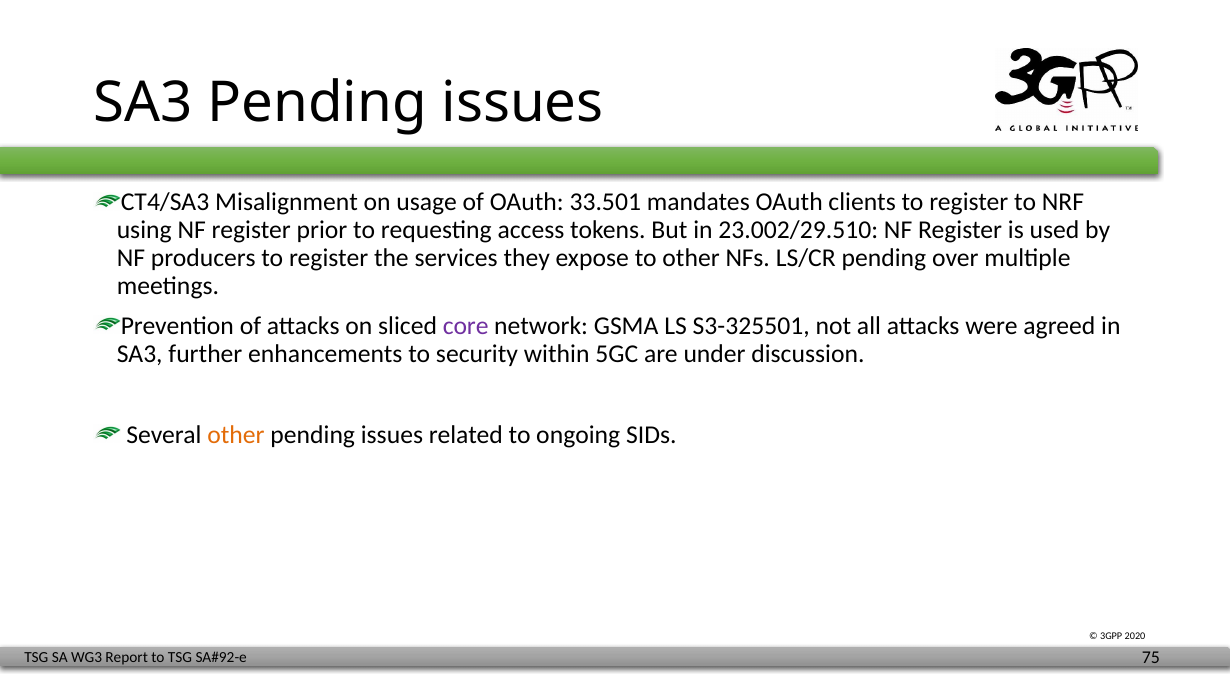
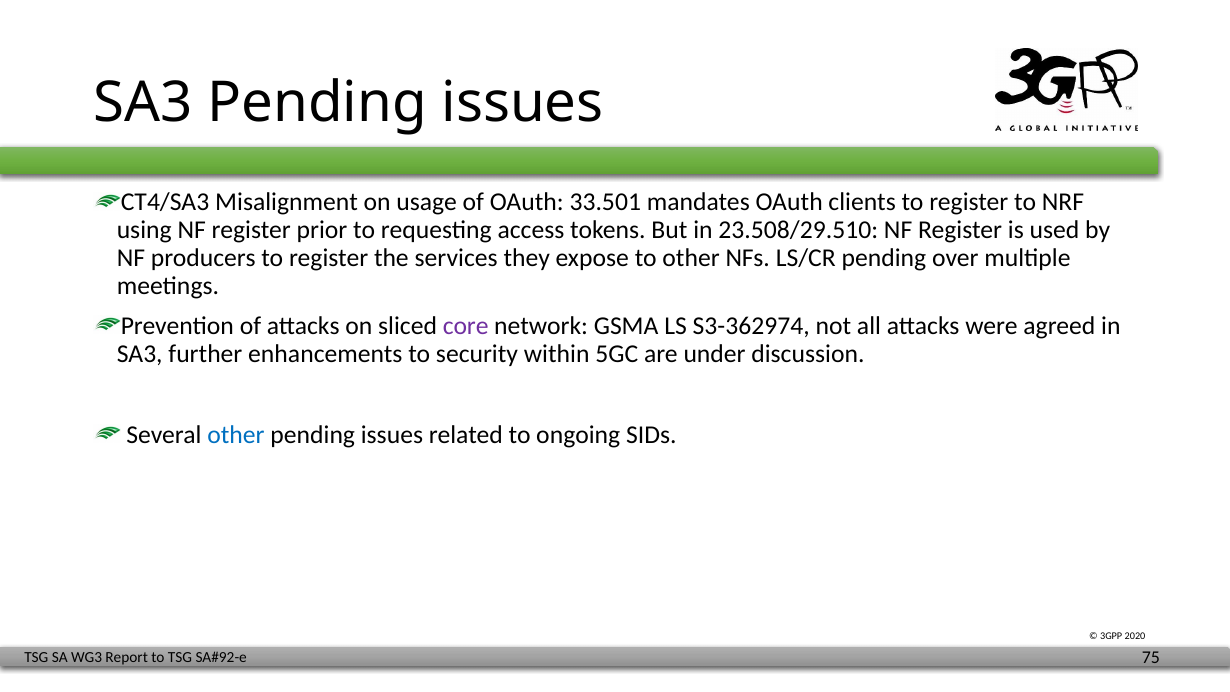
23.002/29.510: 23.002/29.510 -> 23.508/29.510 (798, 230)
S3-325501: S3-325501 -> S3-362974 (751, 326)
other colour: orange -> blue (236, 435)
